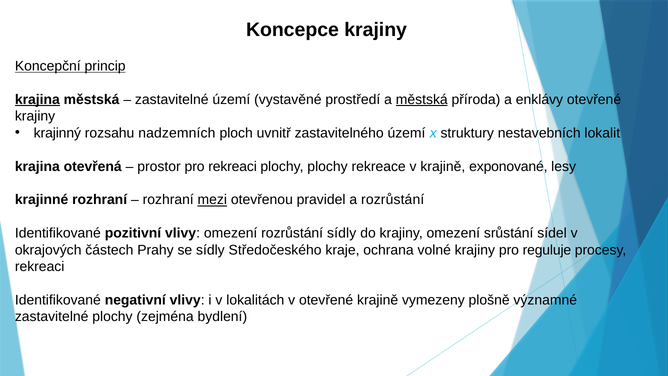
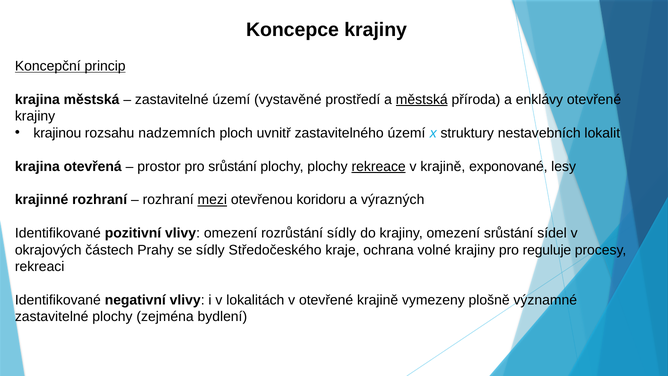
krajina underline: present -> none (37, 99)
krajinný: krajinný -> krajinou (57, 133)
pro rekreaci: rekreaci -> srůstání (233, 166)
rekreace underline: none -> present (379, 166)
pravidel: pravidel -> koridoru (321, 200)
a rozrůstání: rozrůstání -> výrazných (393, 200)
